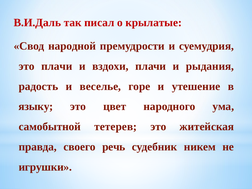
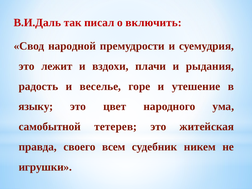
крылатые: крылатые -> включить (154, 23)
это плачи: плачи -> лежит (57, 66)
речь: речь -> всем (114, 147)
